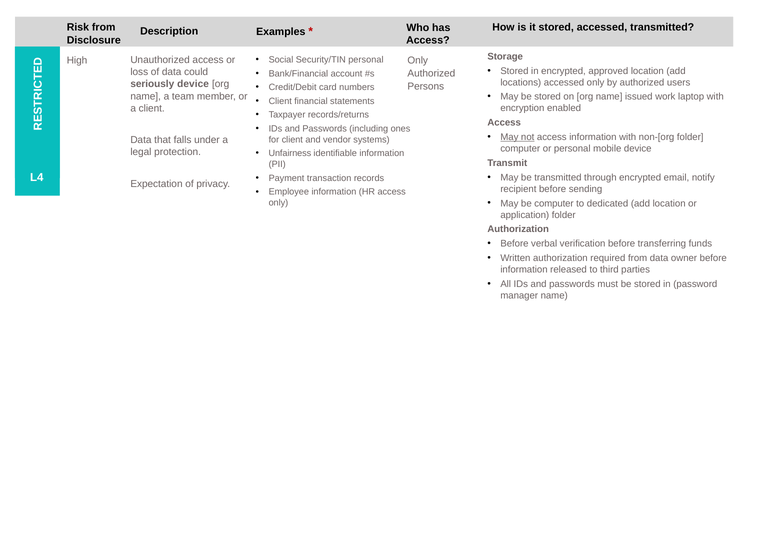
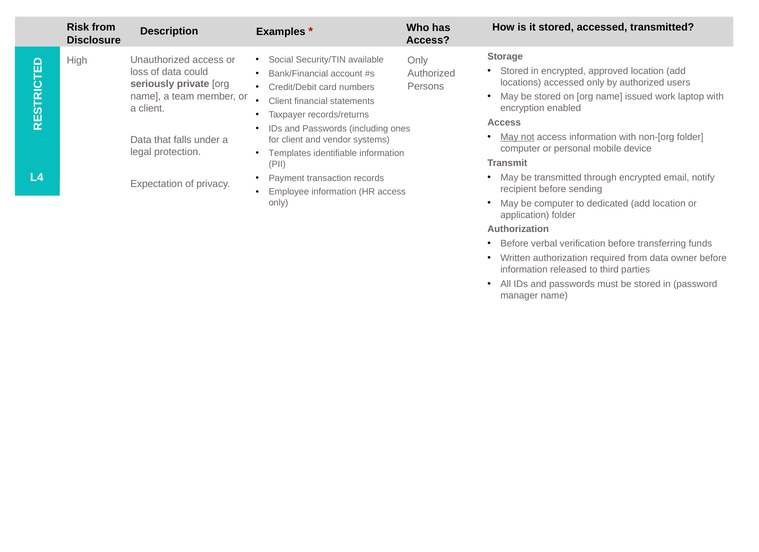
Security/TIN personal: personal -> available (366, 60)
seriously device: device -> private (193, 84)
Unfairness: Unfairness -> Templates (290, 153)
